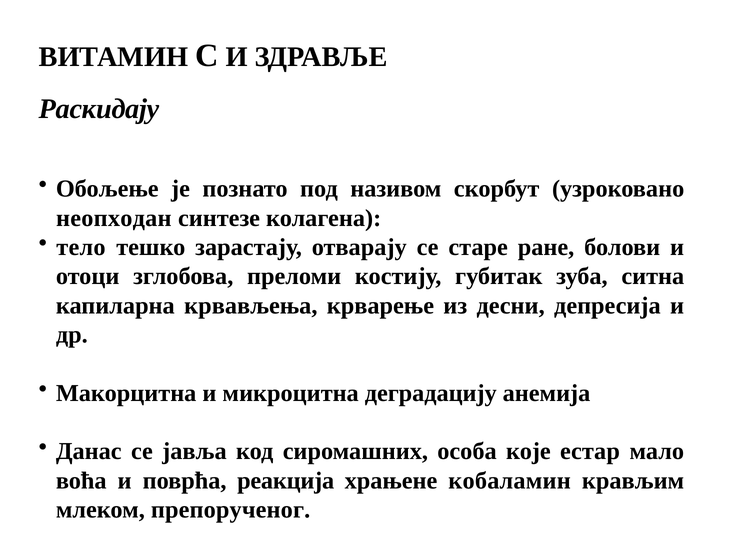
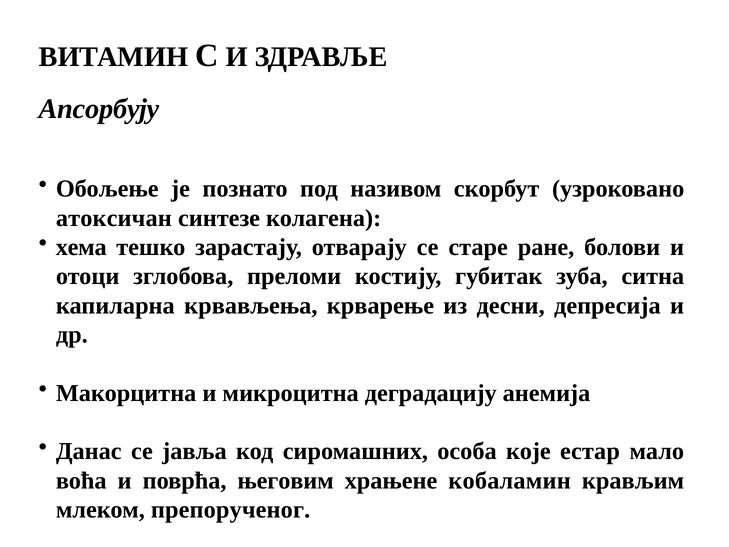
Раскидају: Раскидају -> Апсорбују (99, 109)
неопходан: неопходан -> атоксичан (114, 218)
тело: тело -> хема (81, 247)
реакција: реакција -> његовим (286, 480)
